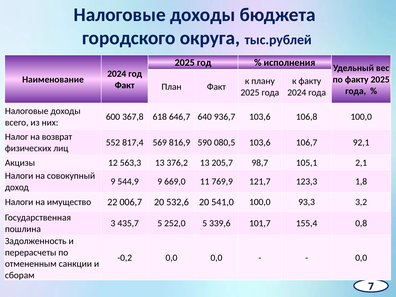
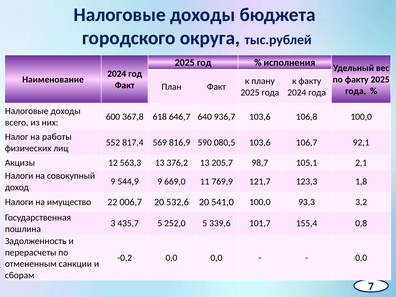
возврат: возврат -> работы (57, 137)
